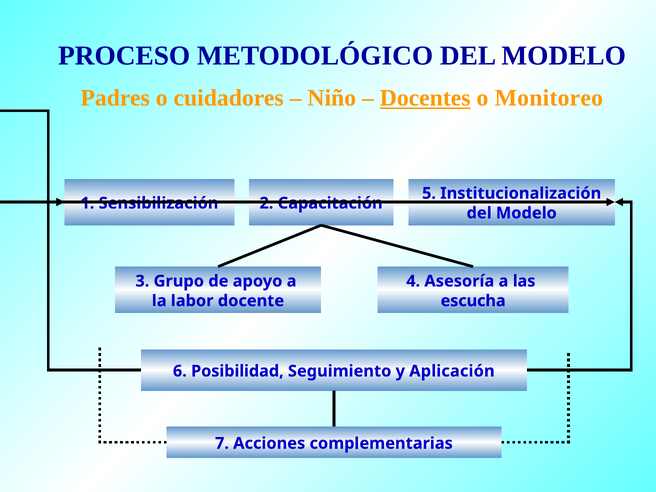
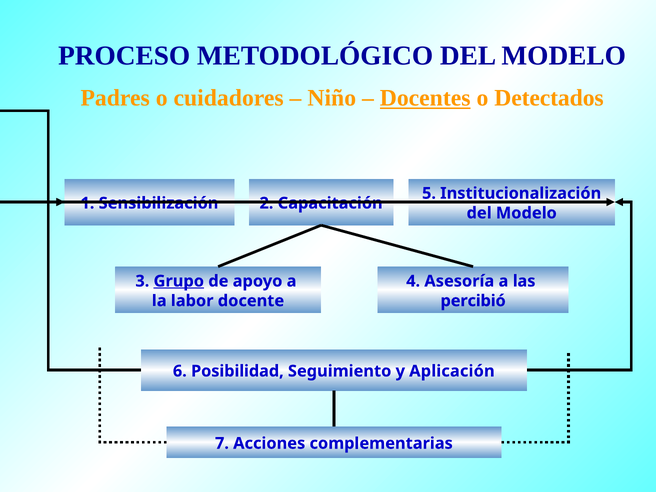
Monitoreo: Monitoreo -> Detectados (549, 98)
Grupo underline: none -> present (179, 281)
escucha: escucha -> percibió (473, 301)
